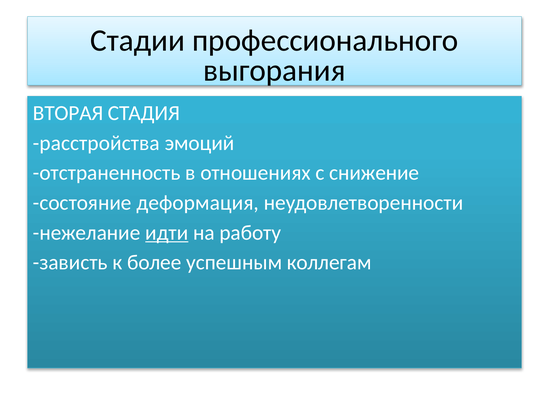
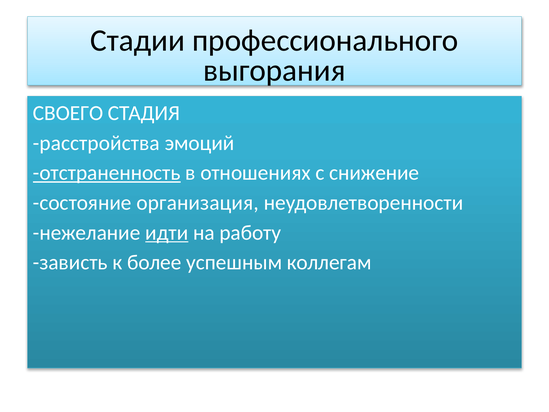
ВТОРАЯ: ВТОРАЯ -> СВОЕГО (68, 113)
отстраненность underline: none -> present (107, 173)
деформация: деформация -> организация (198, 203)
